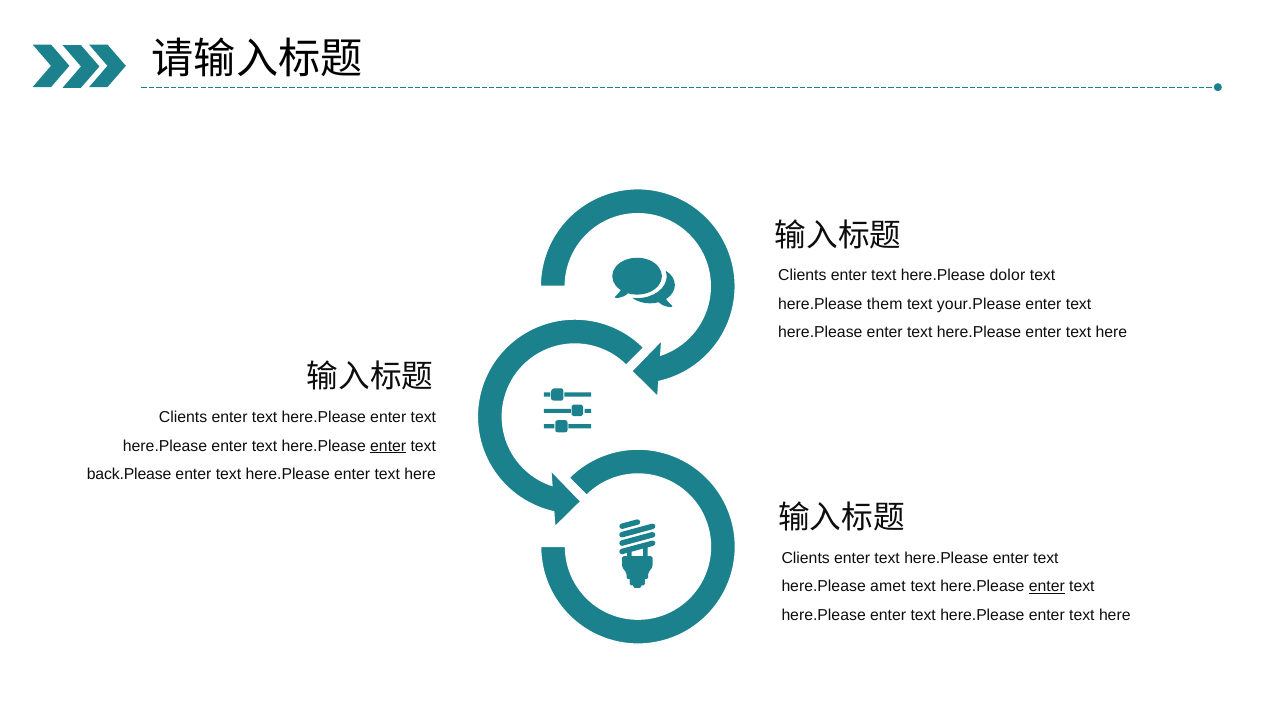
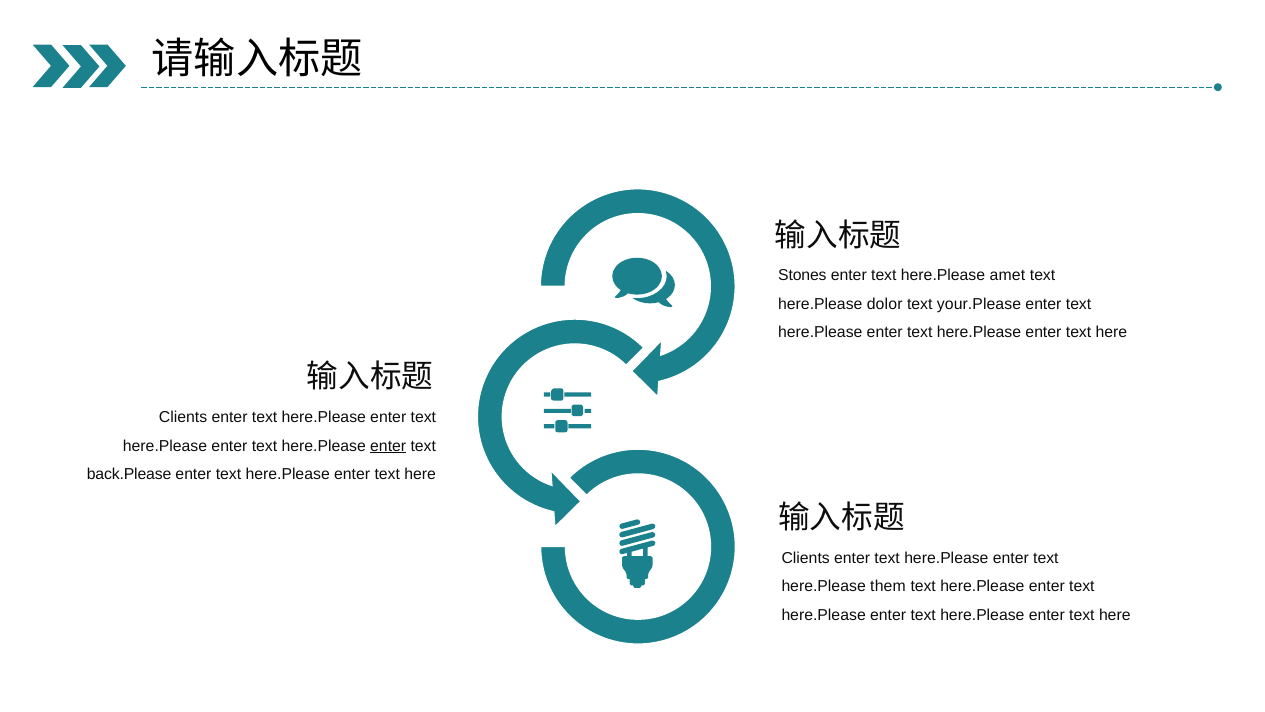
Clients: Clients -> Stones (802, 275)
dolor: dolor -> amet (1007, 275)
them: them -> dolor (885, 304)
amet: amet -> them (888, 586)
enter underline: present -> none (1047, 586)
